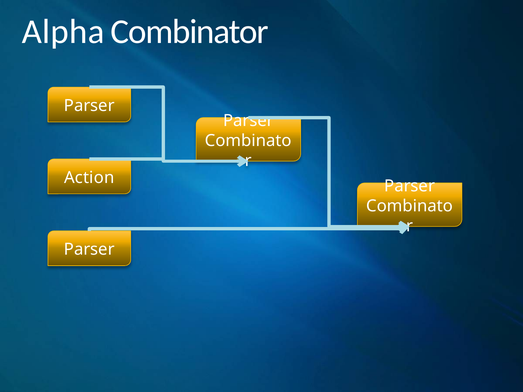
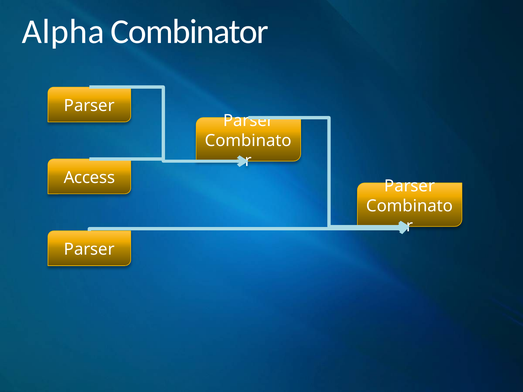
Action: Action -> Access (89, 178)
